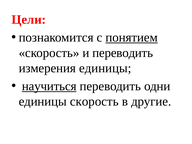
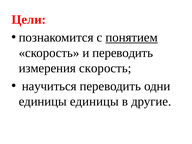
измерения единицы: единицы -> скорость (105, 68)
научиться underline: present -> none (49, 86)
единицы скорость: скорость -> единицы (94, 101)
